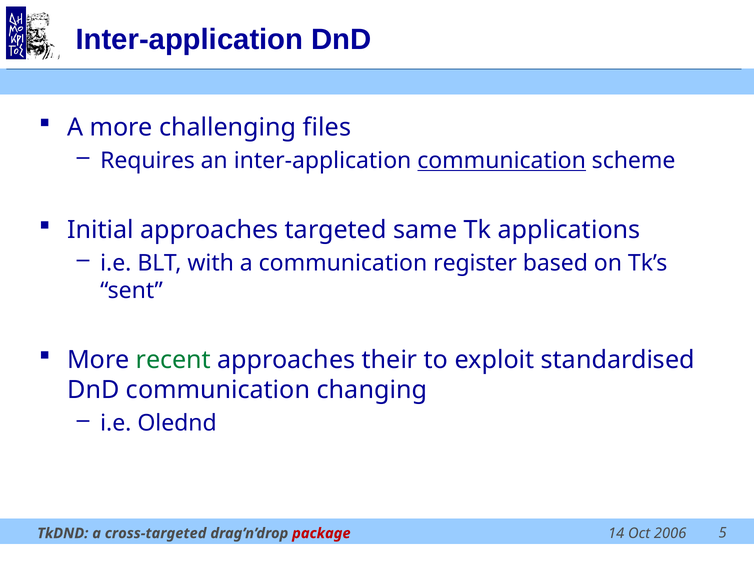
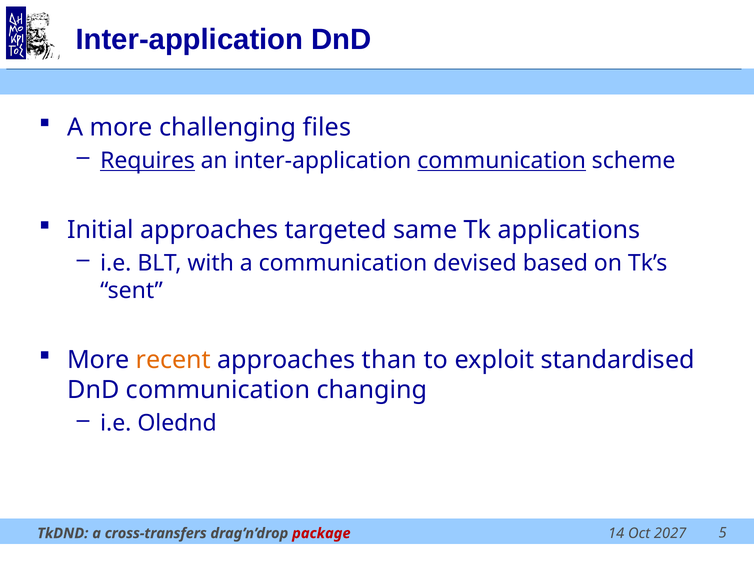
Requires underline: none -> present (148, 161)
register: register -> devised (475, 263)
recent colour: green -> orange (173, 360)
their: their -> than (389, 360)
2006: 2006 -> 2027 (670, 534)
cross-targeted: cross-targeted -> cross-transfers (156, 534)
